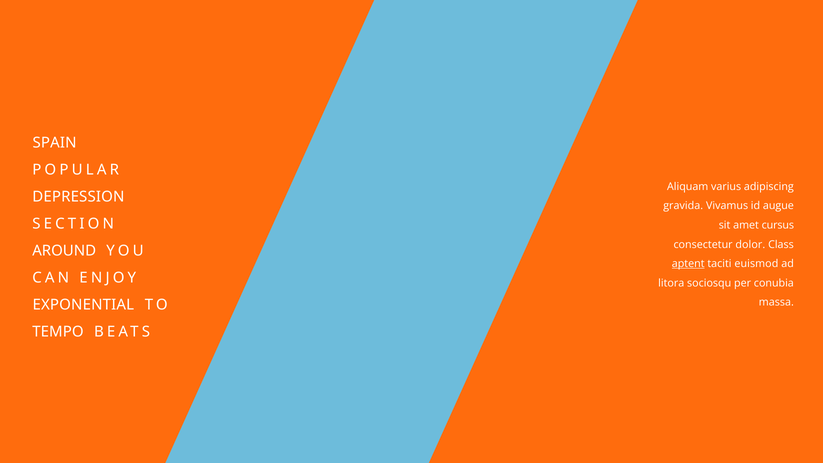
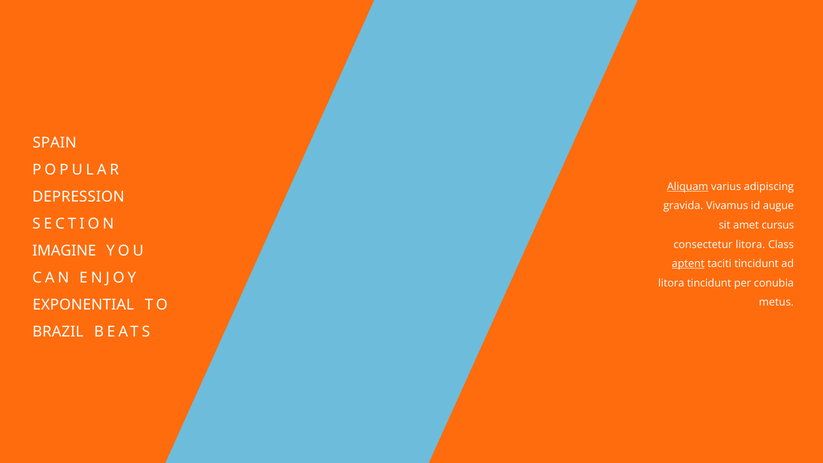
Aliquam underline: none -> present (688, 187)
consectetur dolor: dolor -> litora (750, 244)
AROUND: AROUND -> IMAGINE (64, 251)
taciti euismod: euismod -> tincidunt (756, 264)
litora sociosqu: sociosqu -> tincidunt (709, 283)
massa: massa -> metus (776, 302)
TEMPO: TEMPO -> BRAZIL (58, 332)
